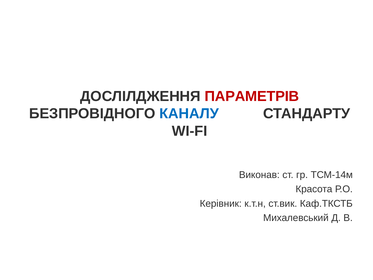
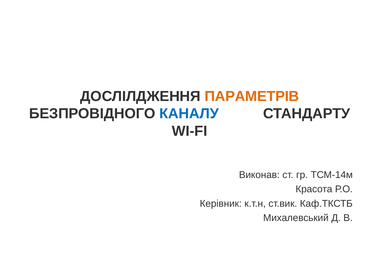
ПАРАМЕТРІВ colour: red -> orange (252, 96)
